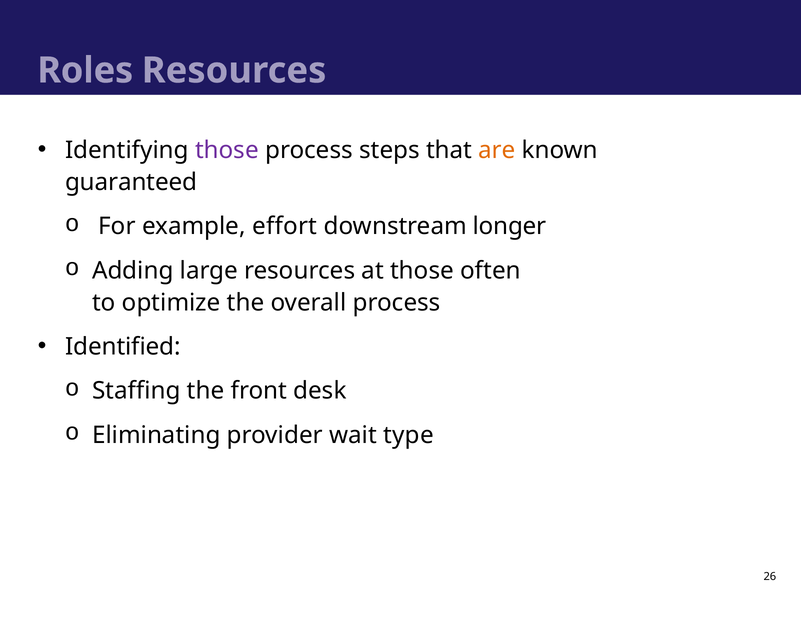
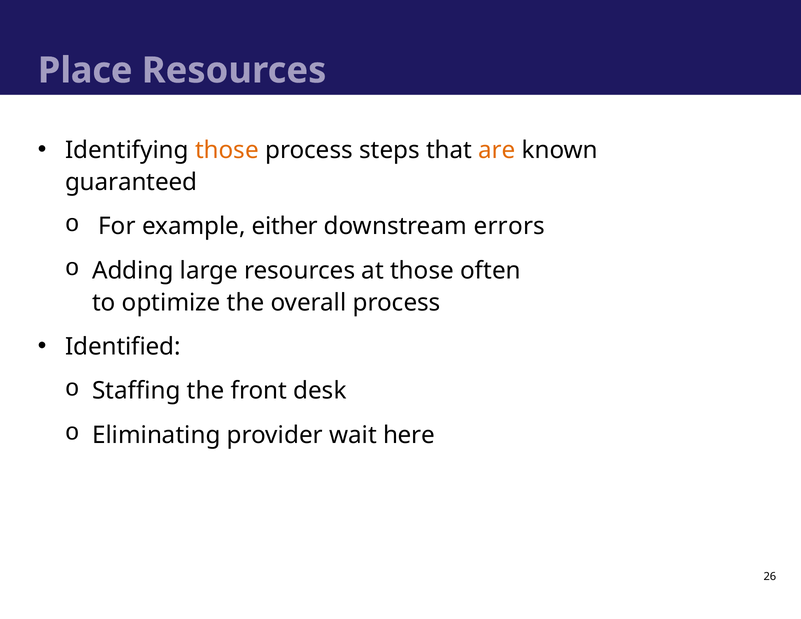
Roles: Roles -> Place (85, 70)
those colour: purple -> orange (227, 150)
effort: effort -> either (285, 226)
longer: longer -> errors (509, 226)
type: type -> here (409, 435)
